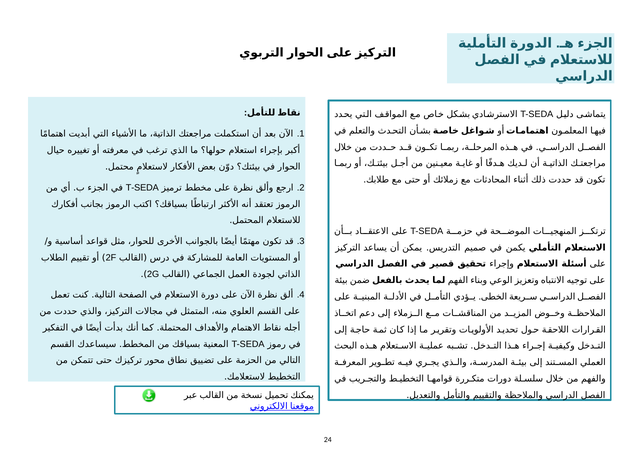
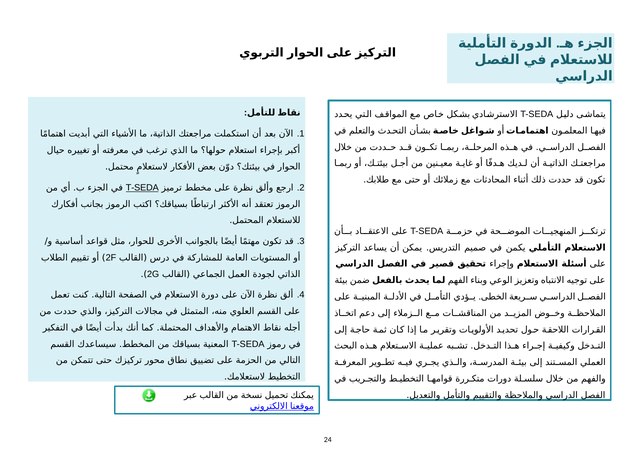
T-SEDA underline: none -> present (142, 188)
